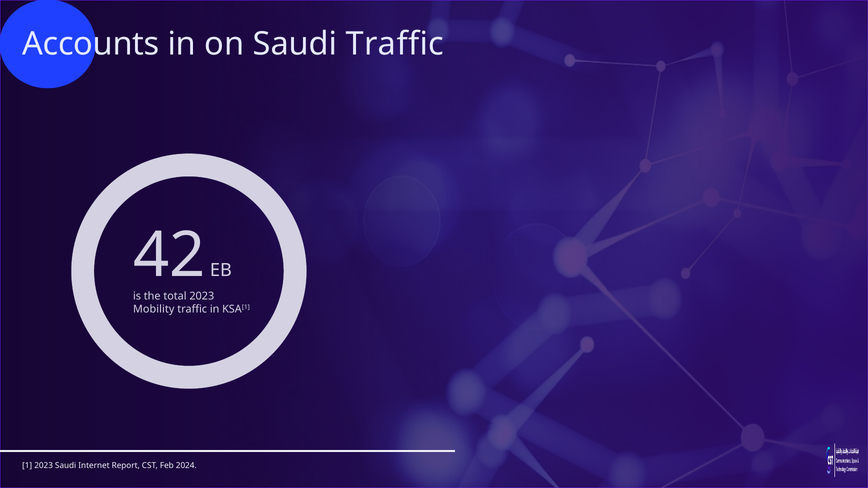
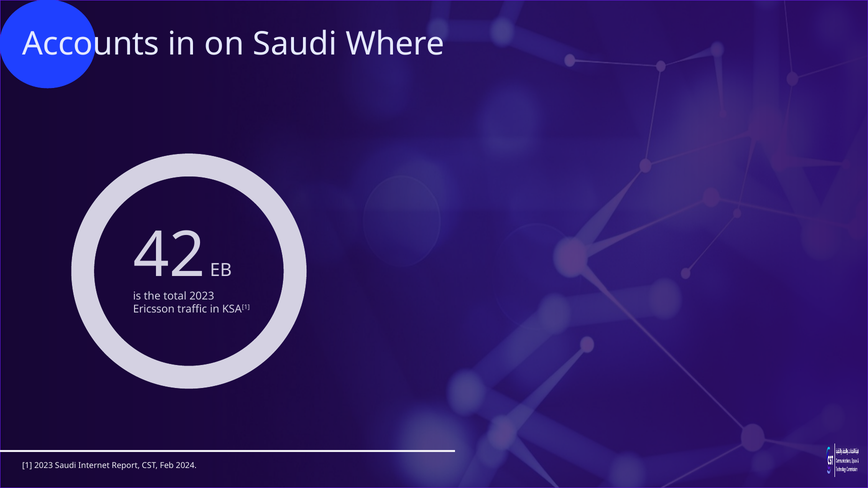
Saudi Traffic: Traffic -> Where (395, 44)
Mobility: Mobility -> Ericsson (154, 309)
